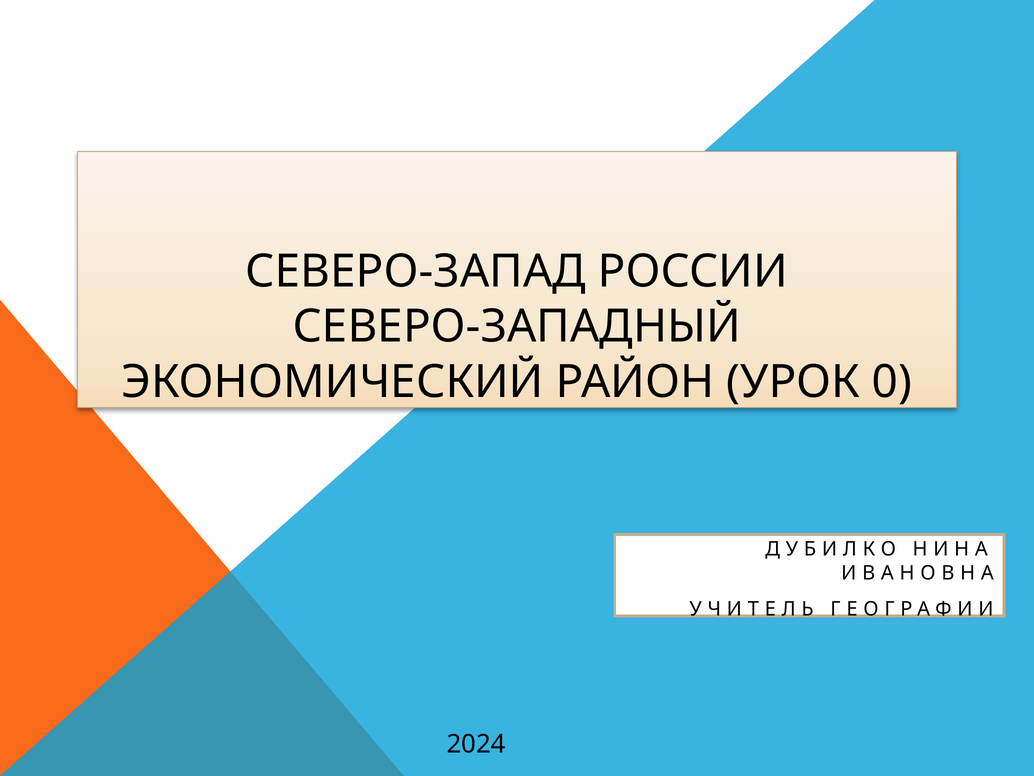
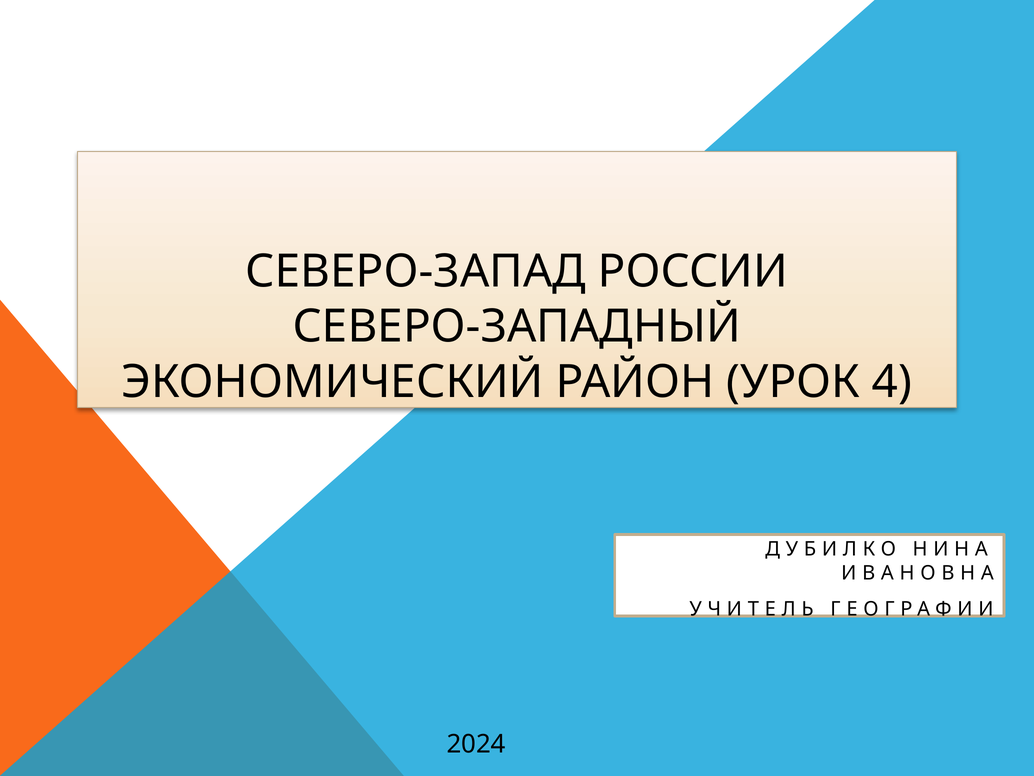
0: 0 -> 4 (892, 382)
